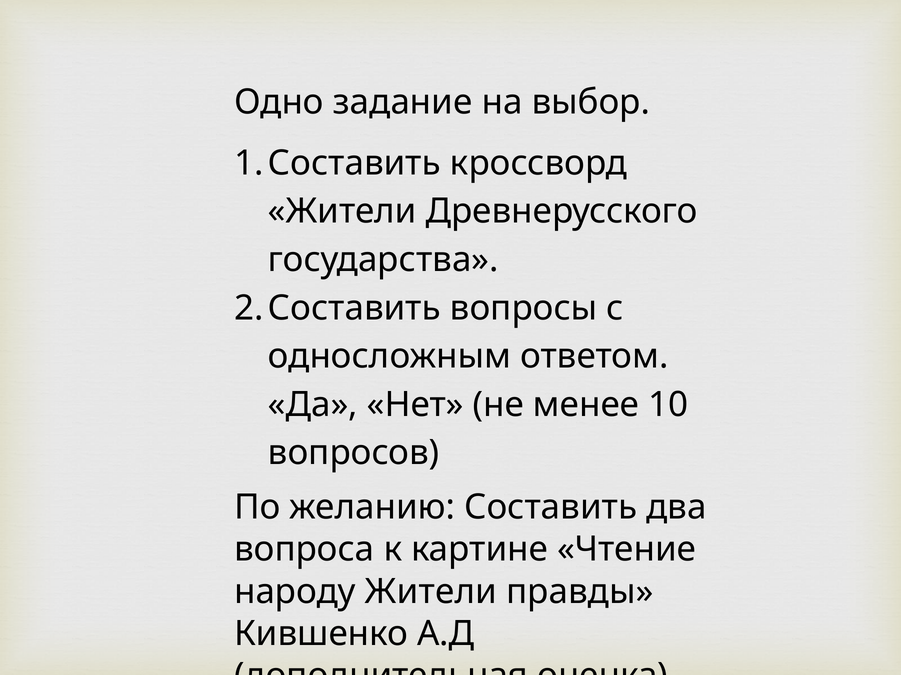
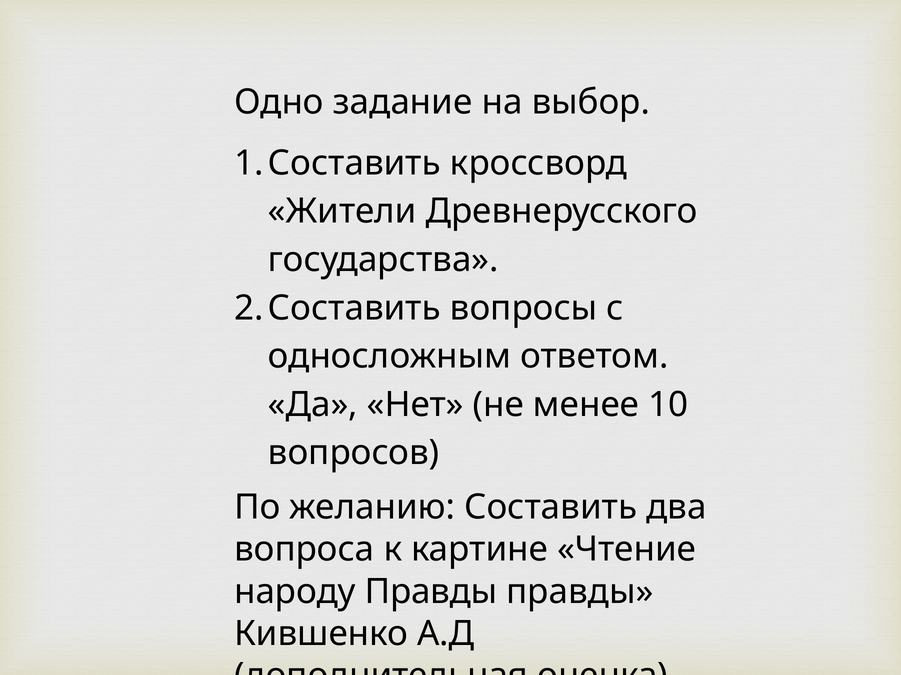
народу Жители: Жители -> Правды (431, 592)
